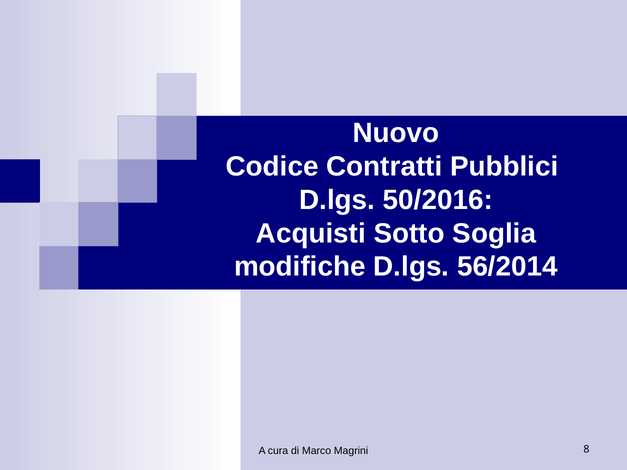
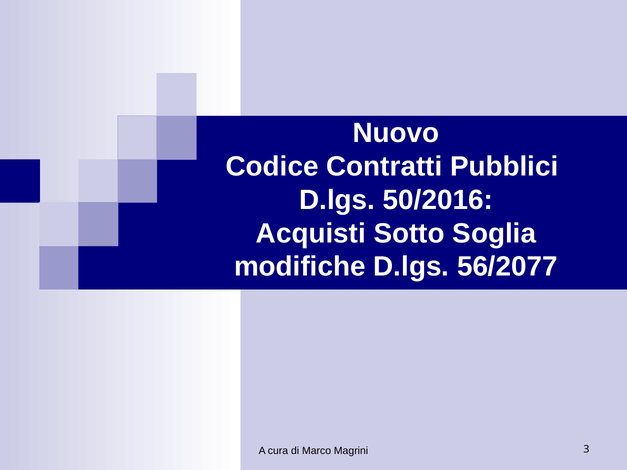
56/2014: 56/2014 -> 56/2077 (507, 267)
8: 8 -> 3 (586, 449)
